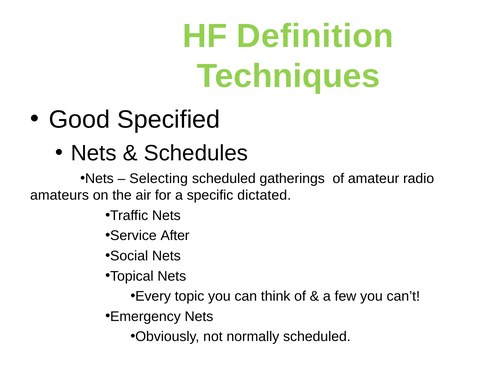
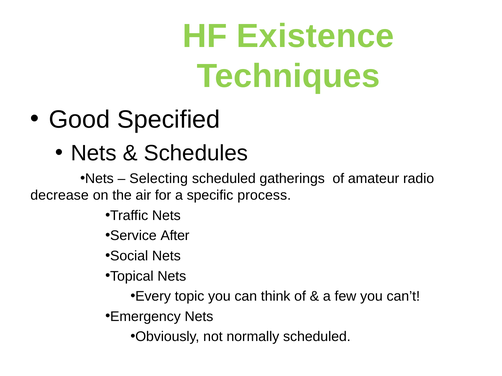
Definition: Definition -> Existence (315, 36)
amateurs: amateurs -> decrease (60, 196)
dictated: dictated -> process (264, 196)
